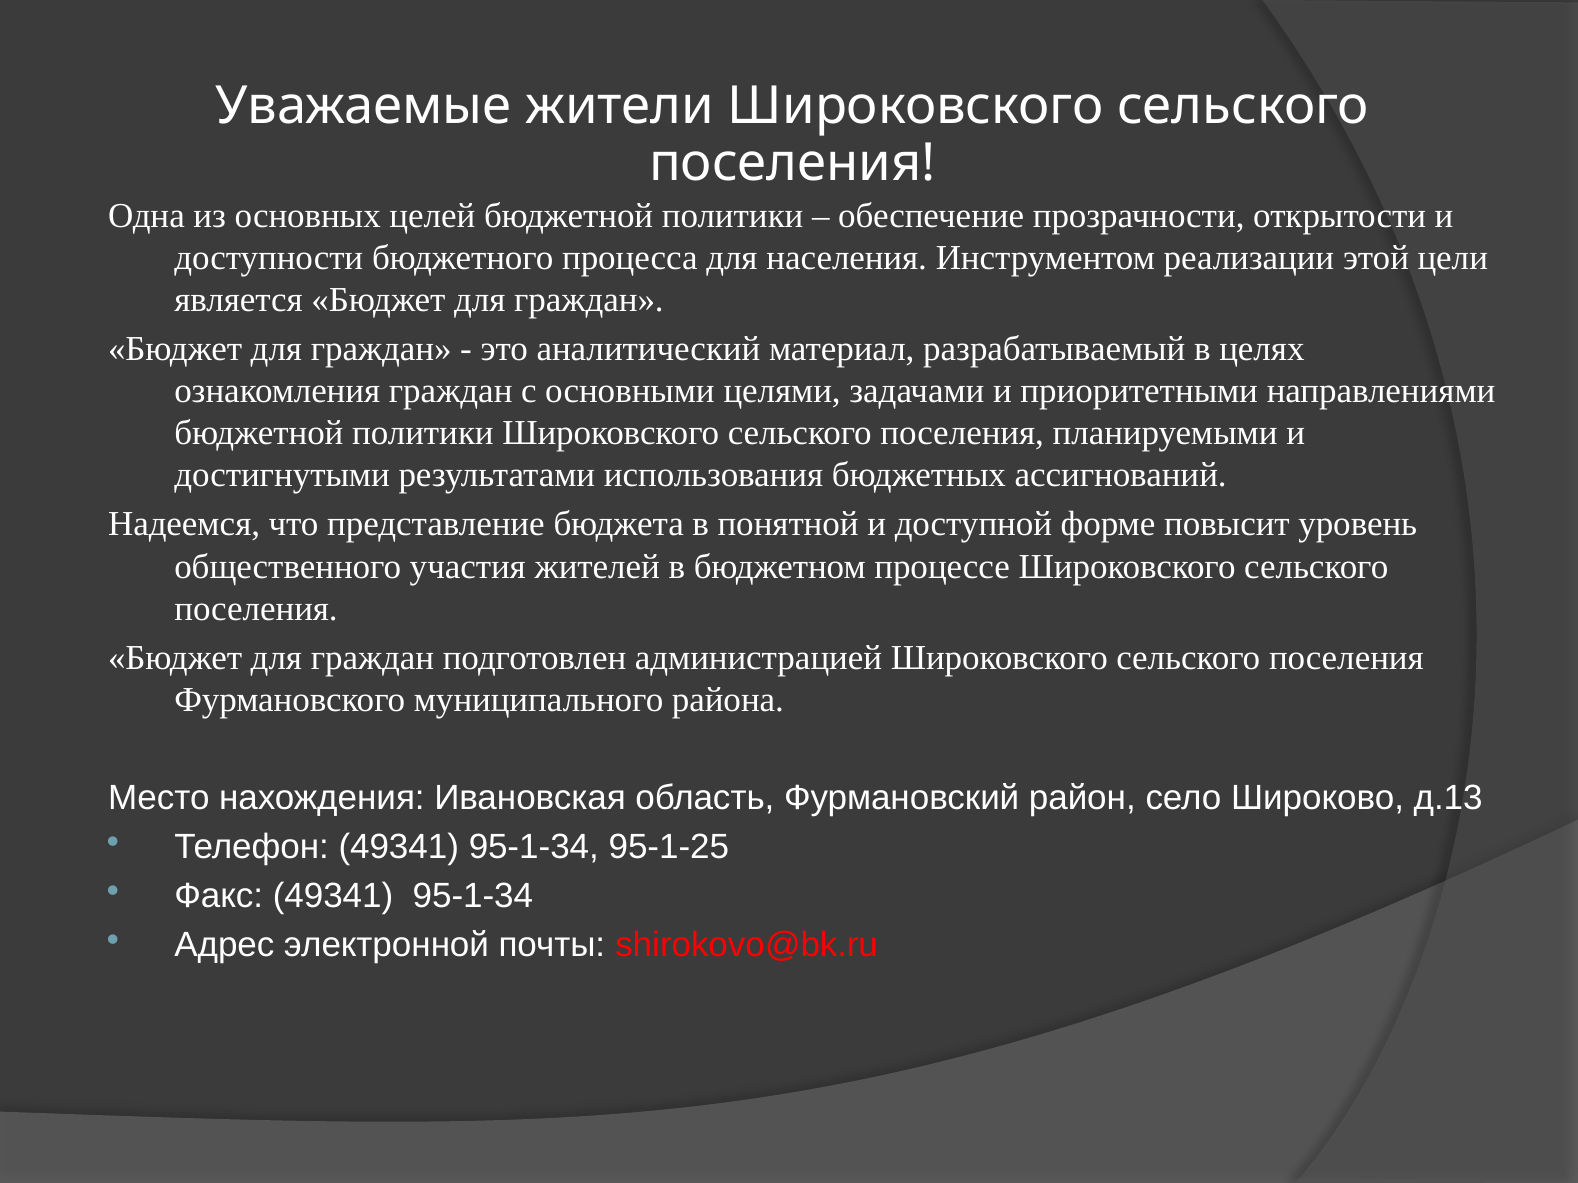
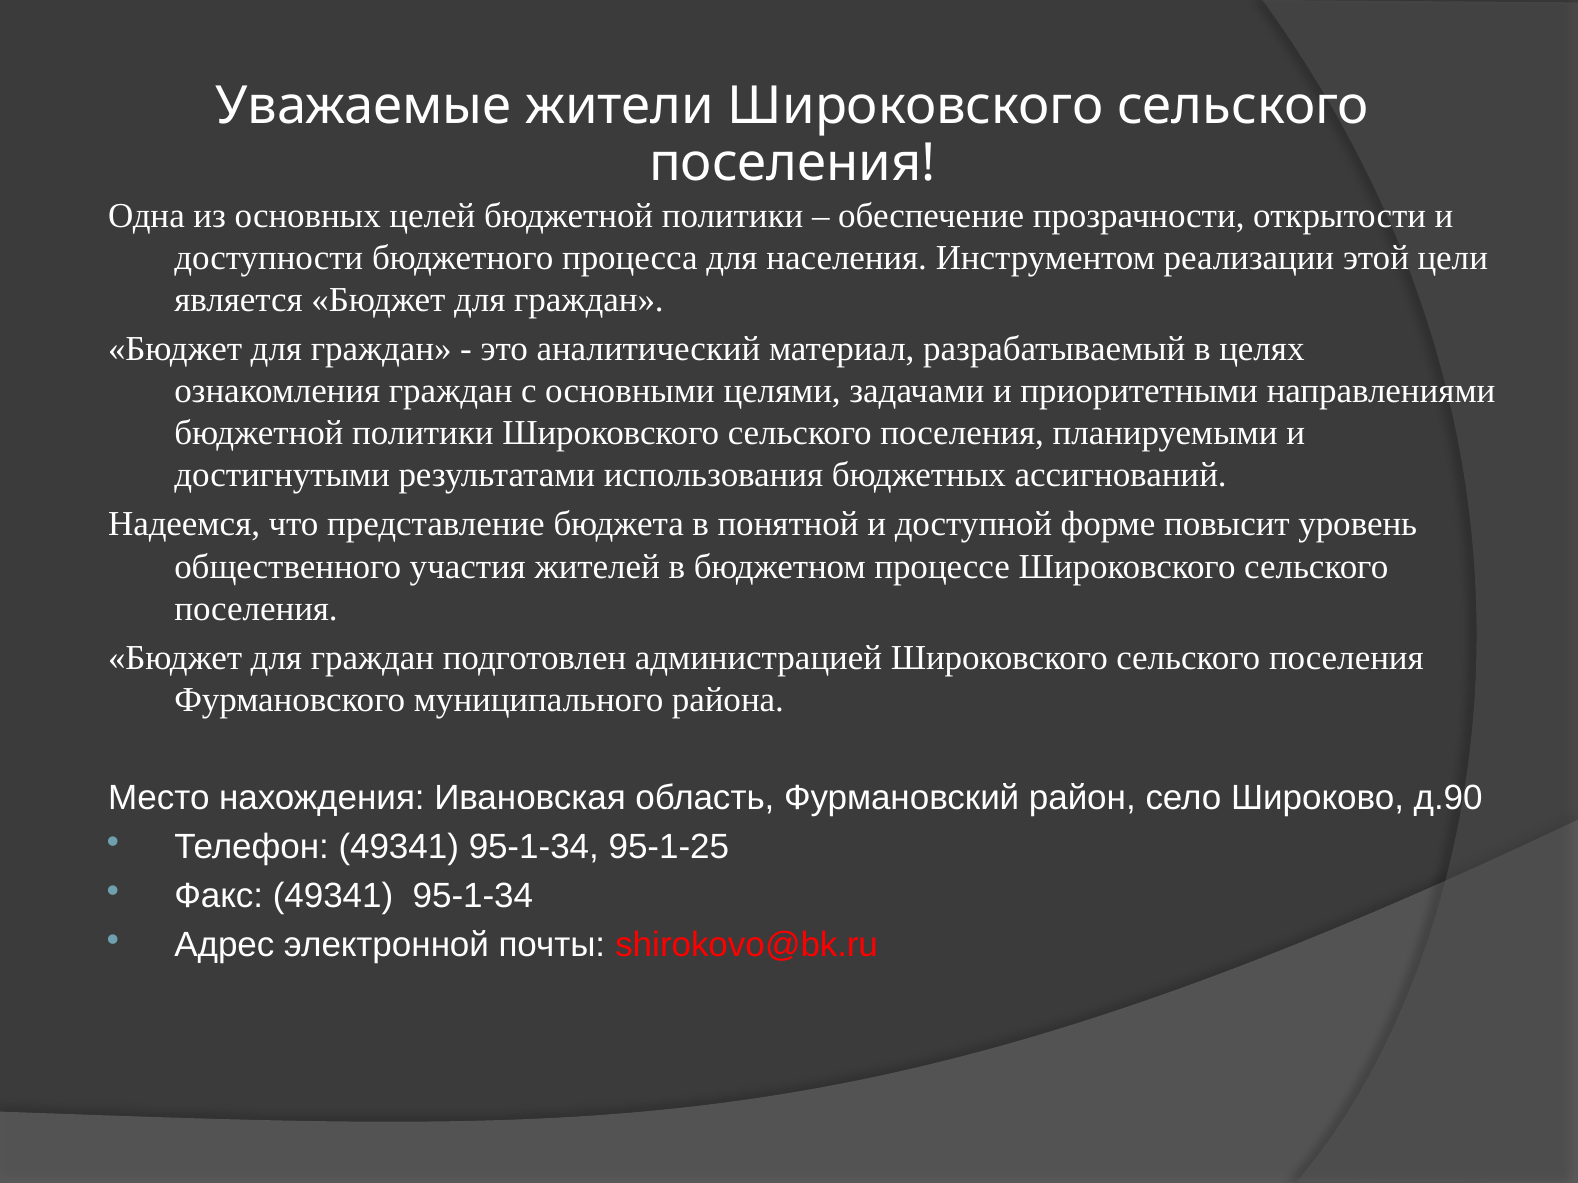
д.13: д.13 -> д.90 (1448, 798)
